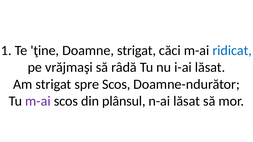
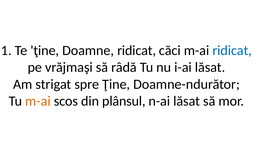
Doamne strigat: strigat -> ridicat (137, 51)
spre Scos: Scos -> Ţine (116, 84)
m-ai colour: purple -> orange (38, 101)
